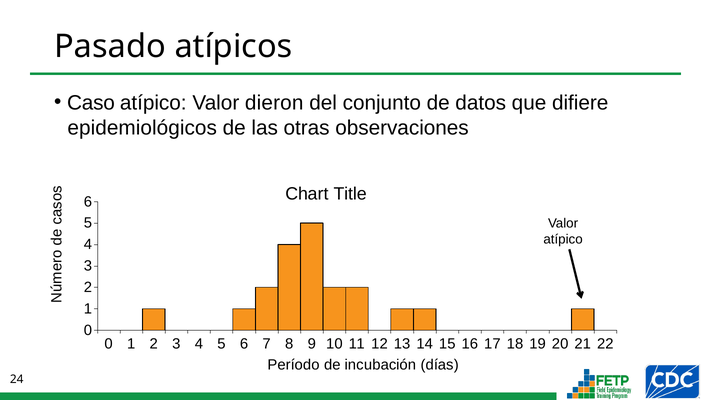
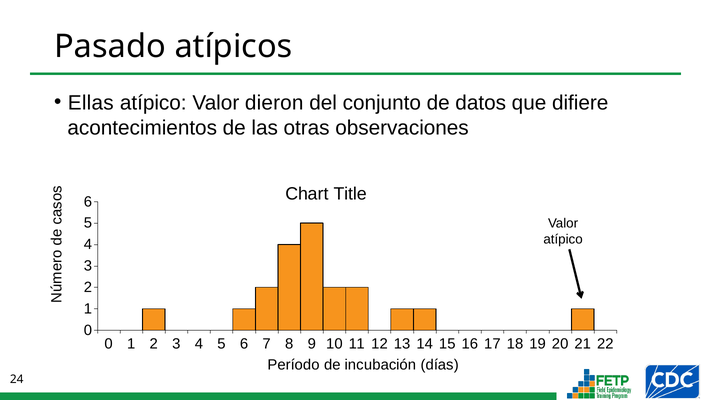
Caso: Caso -> Ellas (91, 103)
epidemiológicos: epidemiológicos -> acontecimientos (142, 128)
